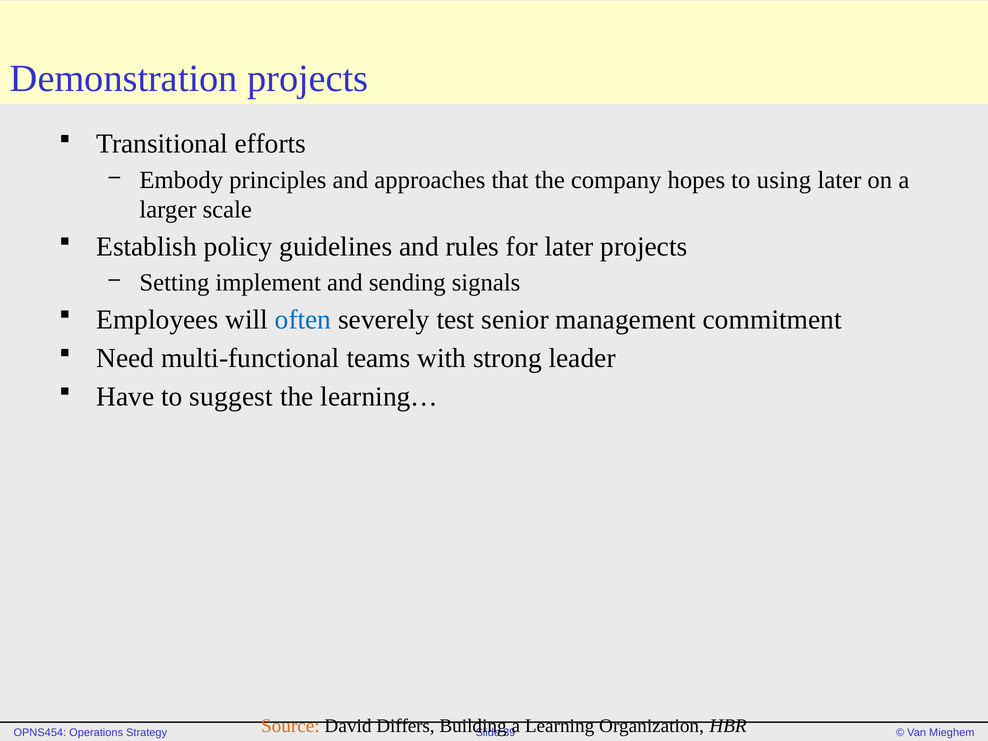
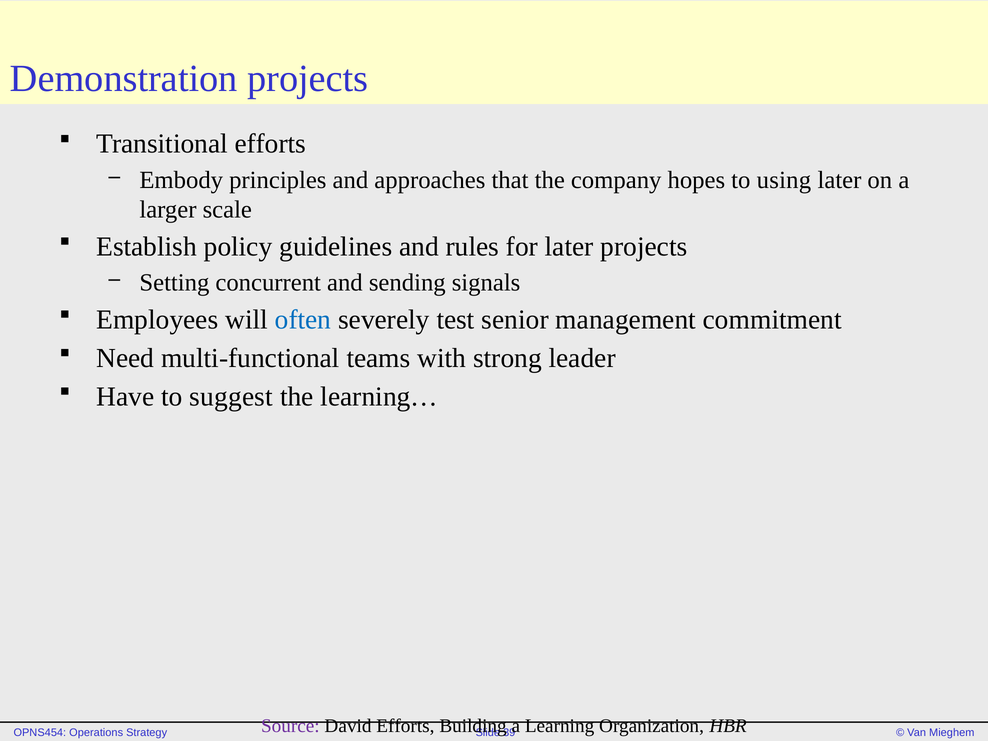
implement: implement -> concurrent (268, 283)
Source colour: orange -> purple (290, 726)
David Differs: Differs -> Efforts (405, 726)
